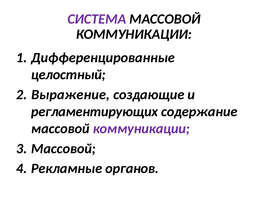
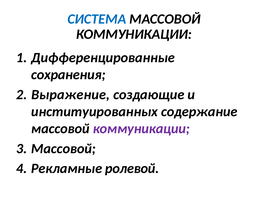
СИСТЕМА colour: purple -> blue (97, 19)
целостный: целостный -> сохранения (68, 75)
регламентирующих: регламентирующих -> институированных (95, 112)
органов: органов -> ролевой (132, 169)
